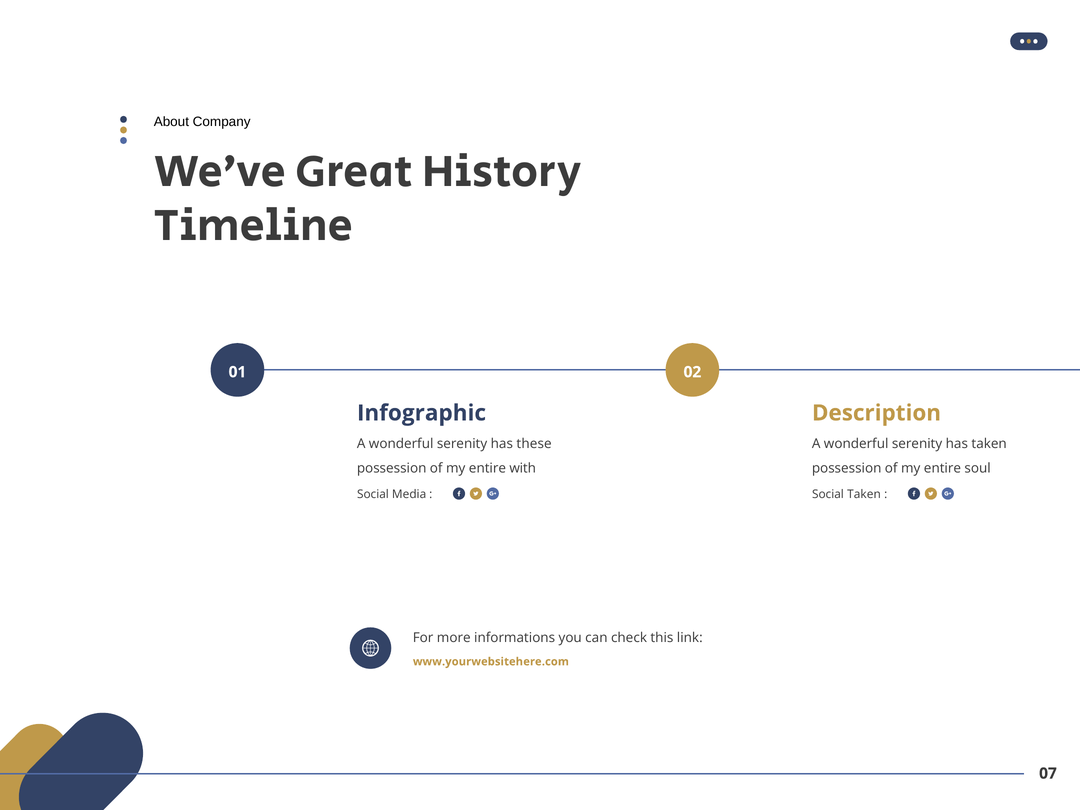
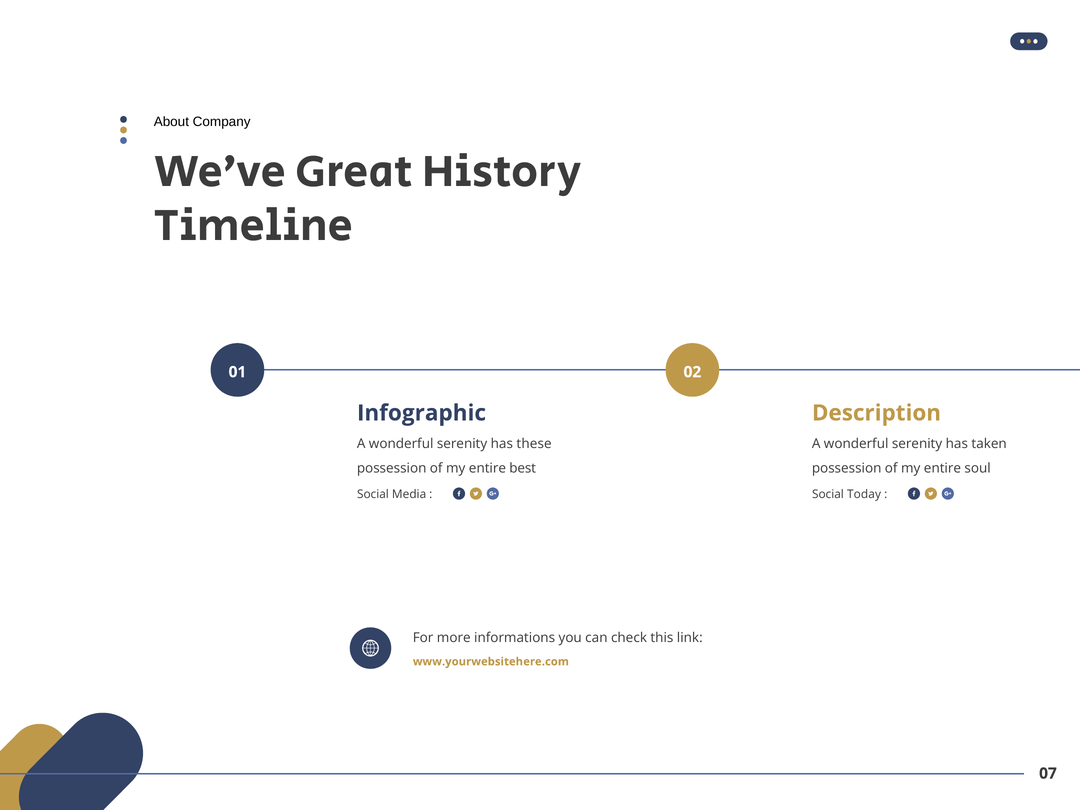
with: with -> best (523, 468)
Social Taken: Taken -> Today (864, 494)
